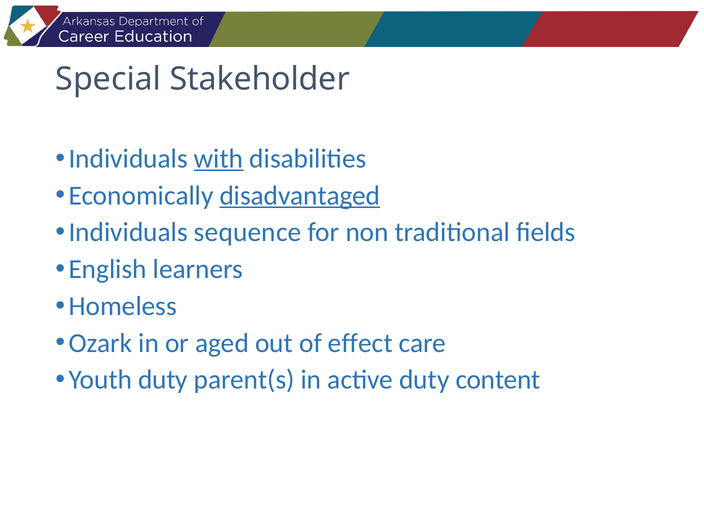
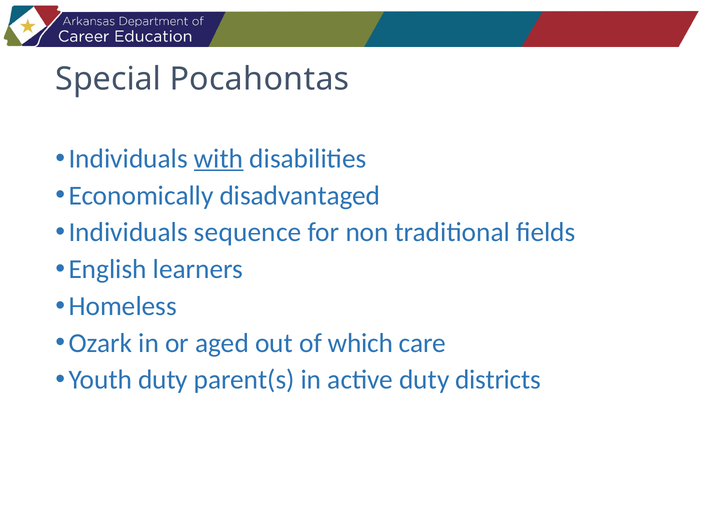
Stakeholder: Stakeholder -> Pocahontas (259, 79)
disadvantaged underline: present -> none (300, 196)
effect: effect -> which (360, 343)
content: content -> districts (498, 380)
